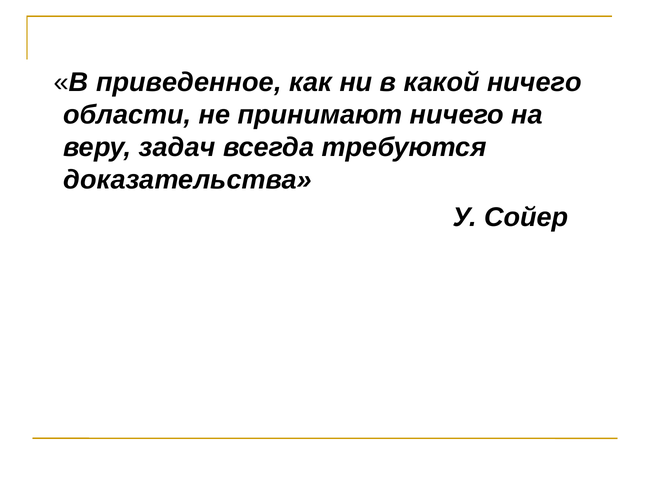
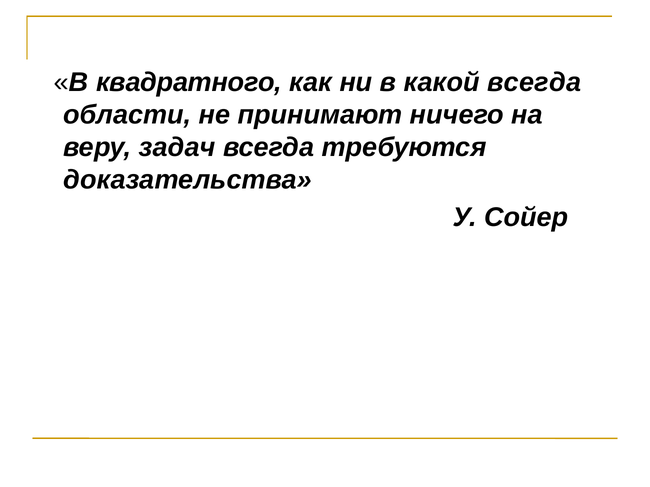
приведенное: приведенное -> квадратного (189, 82)
какой ничего: ничего -> всегда (534, 82)
